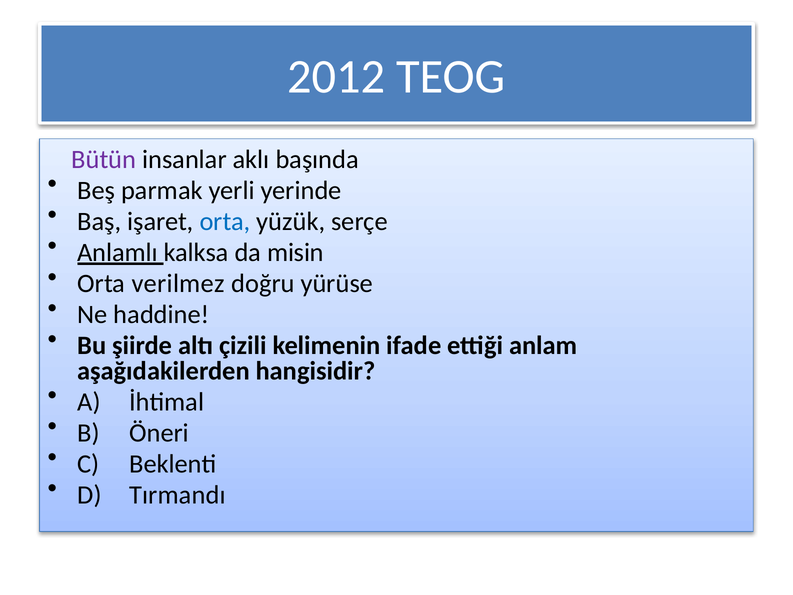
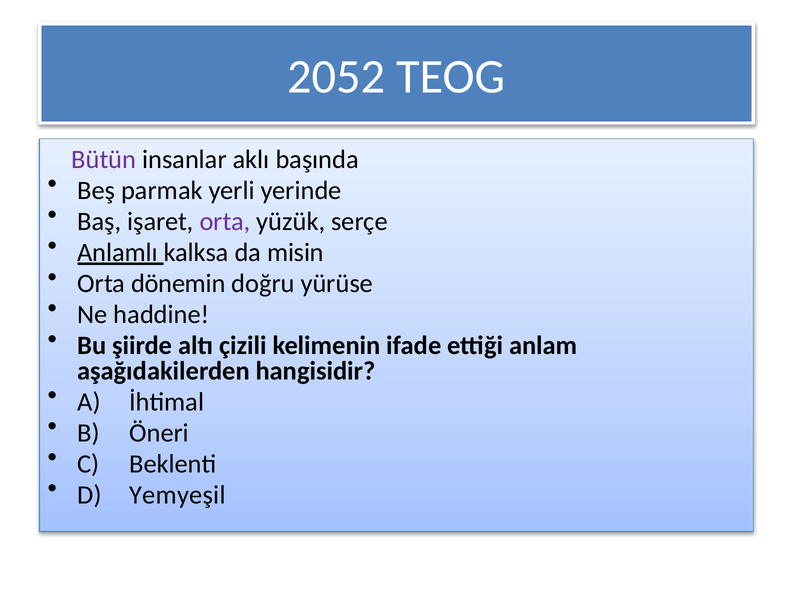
2012: 2012 -> 2052 (336, 77)
orta colour: blue -> purple (225, 221)
verilmez: verilmez -> dönemin (178, 283)
Tırmandı: Tırmandı -> Yemyeşil (178, 495)
